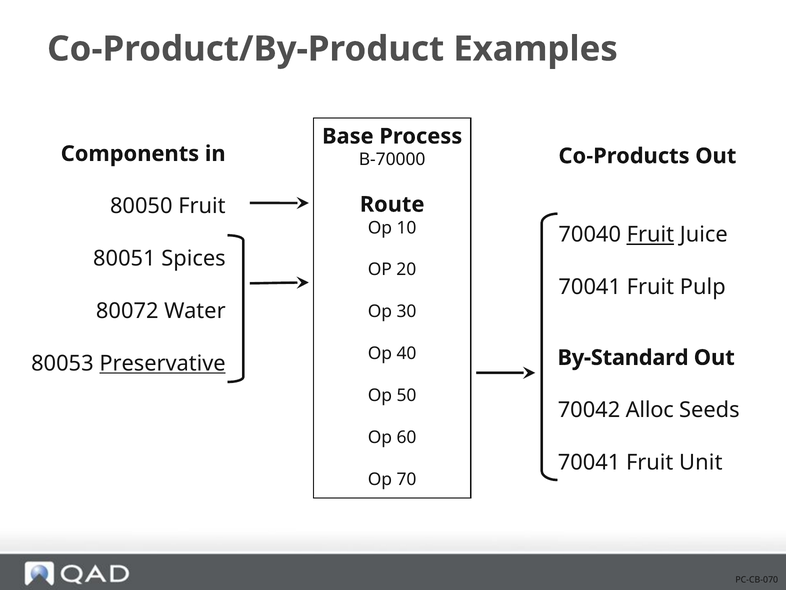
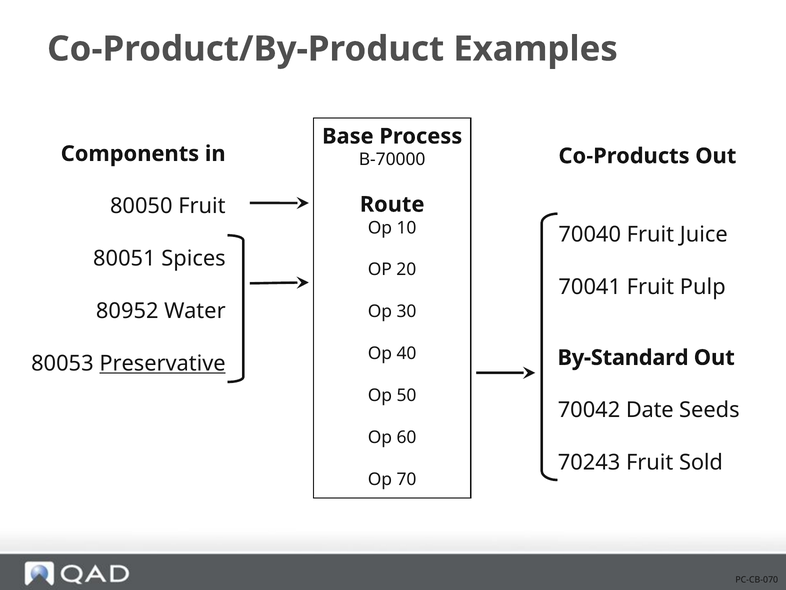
Fruit underline: present -> none (650, 235)
80072: 80072 -> 80952 (127, 311)
Alloc: Alloc -> Date (650, 410)
70041: 70041 -> 70243 (589, 462)
Unit: Unit -> Sold (701, 462)
